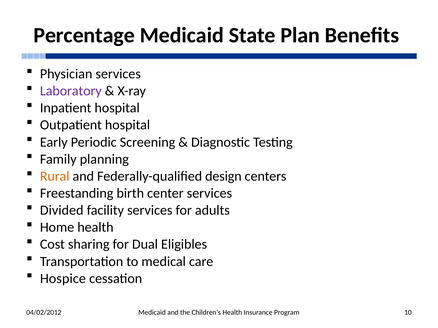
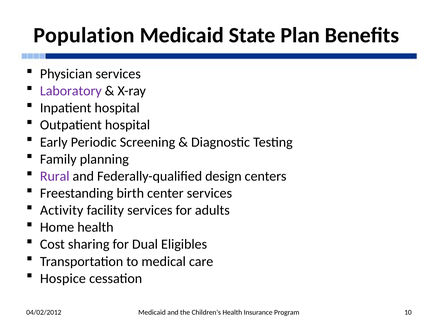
Percentage: Percentage -> Population (84, 35)
Rural colour: orange -> purple (55, 176)
Divided: Divided -> Activity (62, 211)
